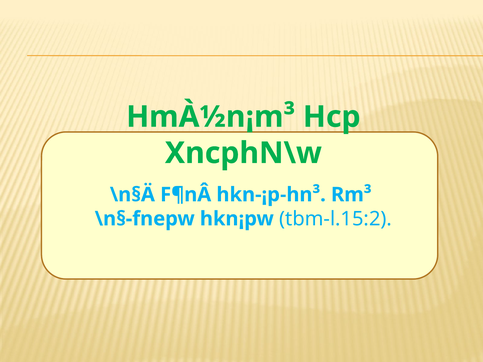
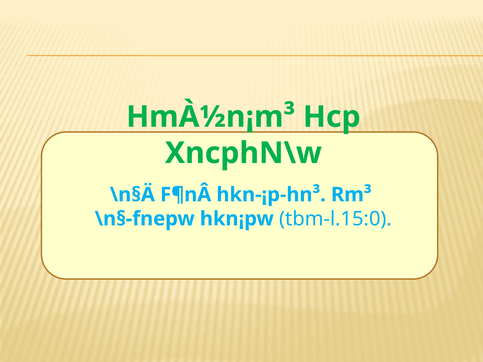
tbm-l.15:2: tbm-l.15:2 -> tbm-l.15:0 (336, 219)
